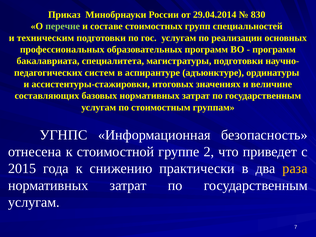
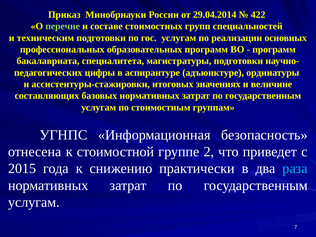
830: 830 -> 422 (258, 15)
систем: систем -> цифры (100, 73)
раза colour: yellow -> light blue (295, 169)
